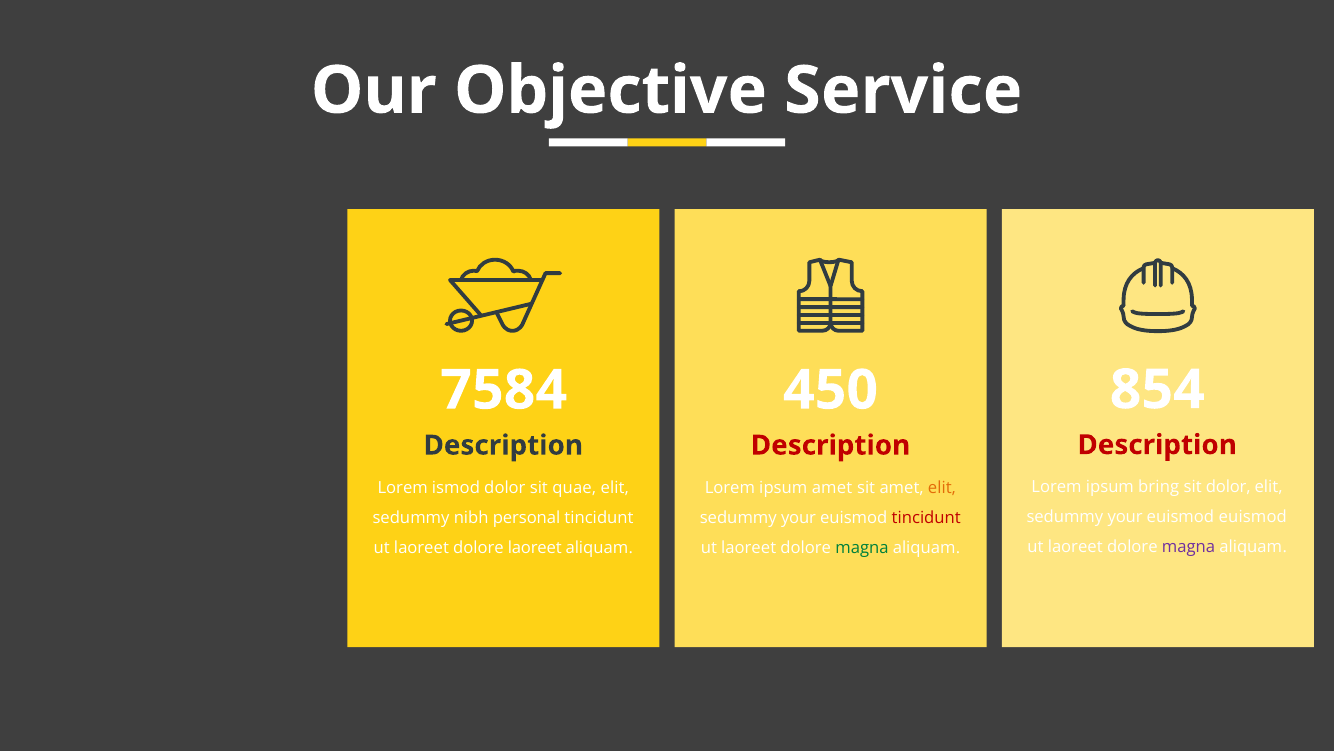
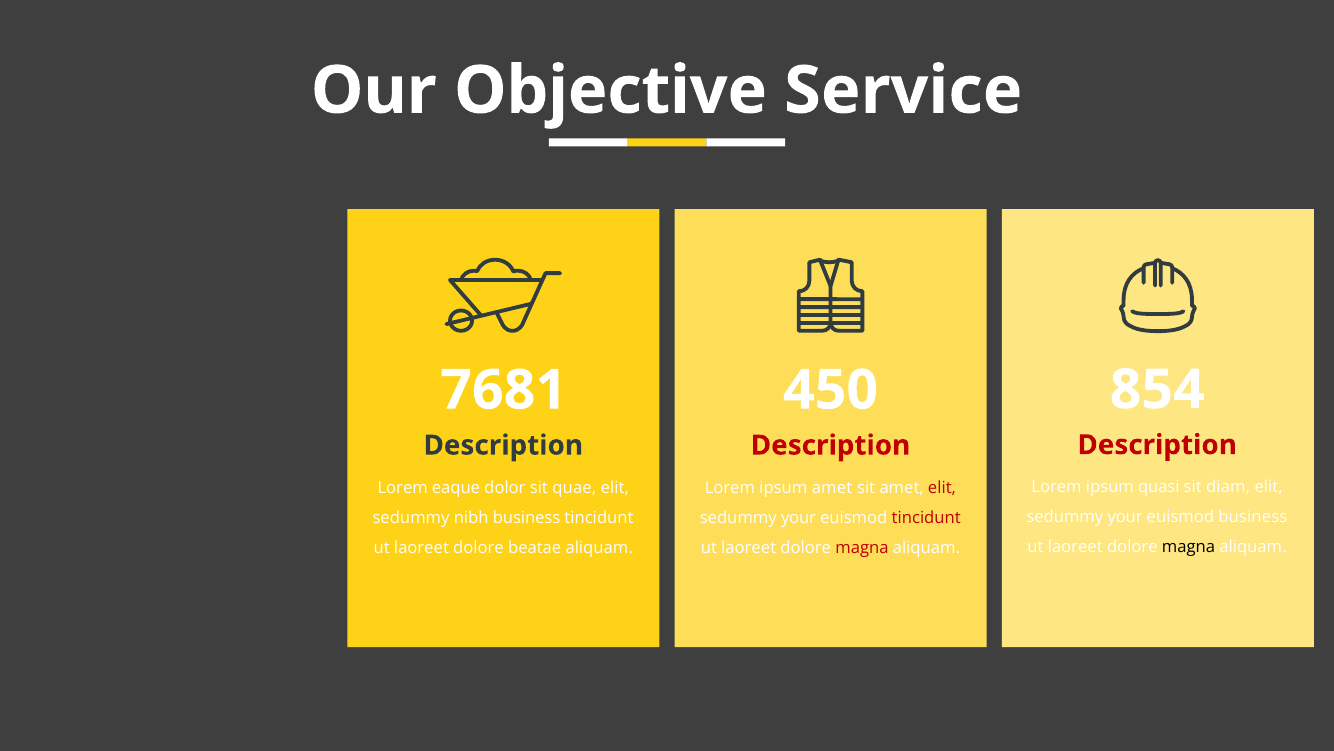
7584: 7584 -> 7681 (504, 390)
bring: bring -> quasi (1159, 487)
sit dolor: dolor -> diam (1228, 487)
ismod: ismod -> eaque (456, 487)
elit colour: orange -> red (942, 487)
euismod euismod: euismod -> business (1253, 517)
nibh personal: personal -> business (527, 517)
magna colour: purple -> black (1189, 547)
dolore laoreet: laoreet -> beatae (535, 547)
magna colour: green -> red (862, 547)
